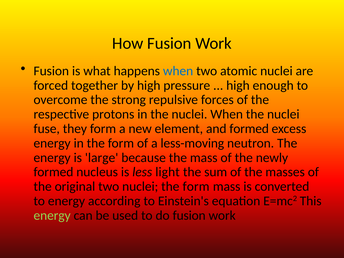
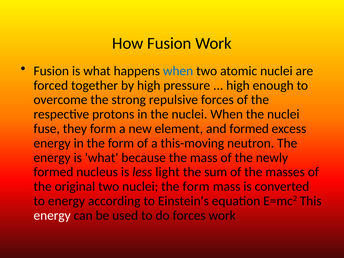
less-moving: less-moving -> this-moving (192, 143)
energy is large: large -> what (102, 158)
energy colour: light green -> white (52, 215)
do fusion: fusion -> forces (189, 215)
